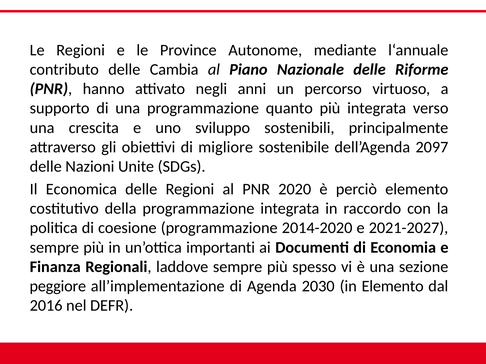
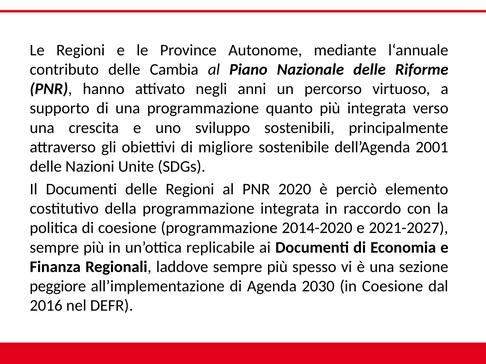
2097: 2097 -> 2001 (432, 147)
Il Economica: Economica -> Documenti (81, 189)
importanti: importanti -> replicabile (220, 248)
in Elemento: Elemento -> Coesione (393, 287)
